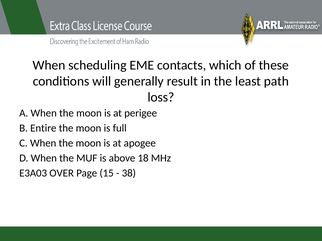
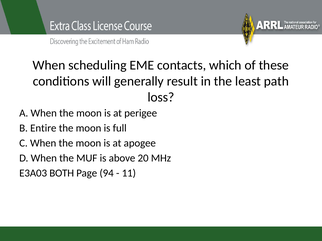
18: 18 -> 20 (143, 158)
OVER: OVER -> BOTH (62, 174)
15: 15 -> 94 (107, 174)
38: 38 -> 11 (129, 174)
